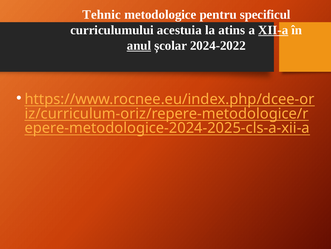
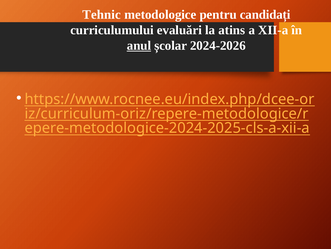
specificul: specificul -> candidați (265, 14)
acestuia: acestuia -> evaluări (179, 30)
XII-a underline: present -> none (273, 30)
2024-2022: 2024-2022 -> 2024-2026 (218, 45)
